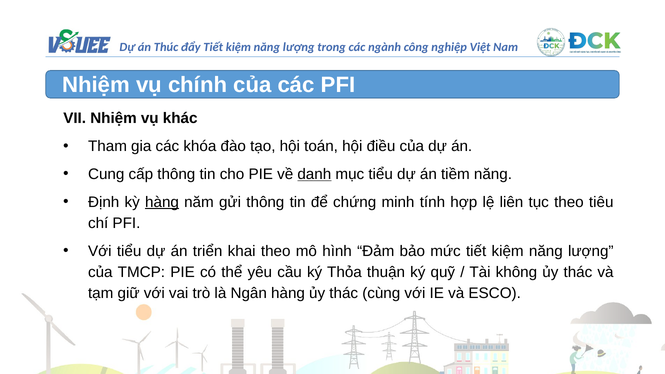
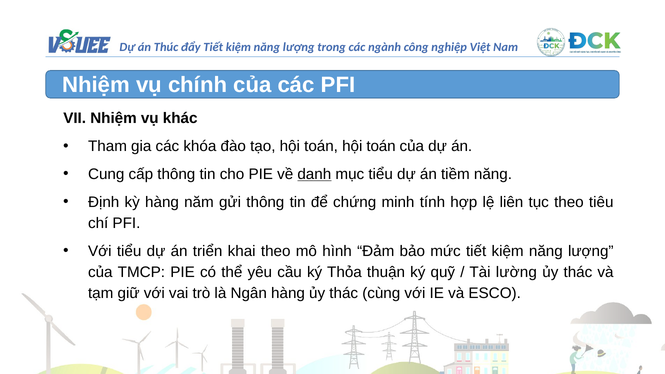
điều: điều -> toán (381, 146)
hàng underline: present -> none (162, 202)
không: không -> lường (516, 272)
